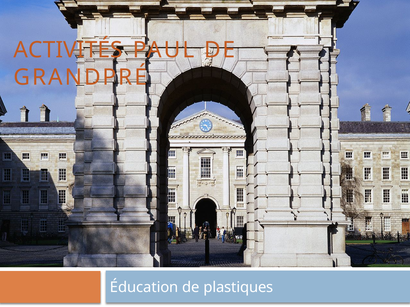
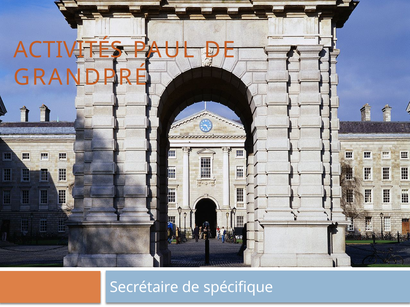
Éducation: Éducation -> Secrétaire (144, 288)
plastiques: plastiques -> spécifique (238, 288)
